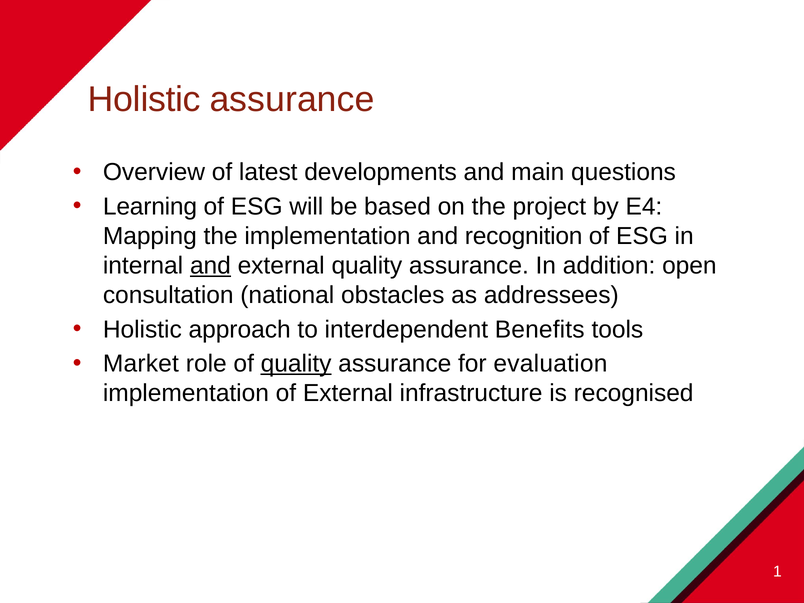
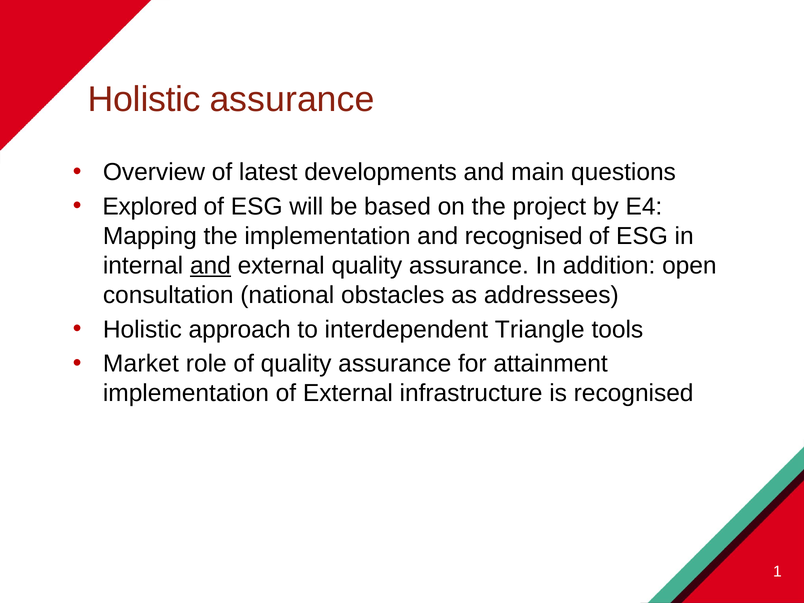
Learning: Learning -> Explored (150, 207)
and recognition: recognition -> recognised (524, 236)
Benefits: Benefits -> Triangle (540, 329)
quality underline: present -> none (296, 364)
evaluation: evaluation -> attainment (551, 364)
